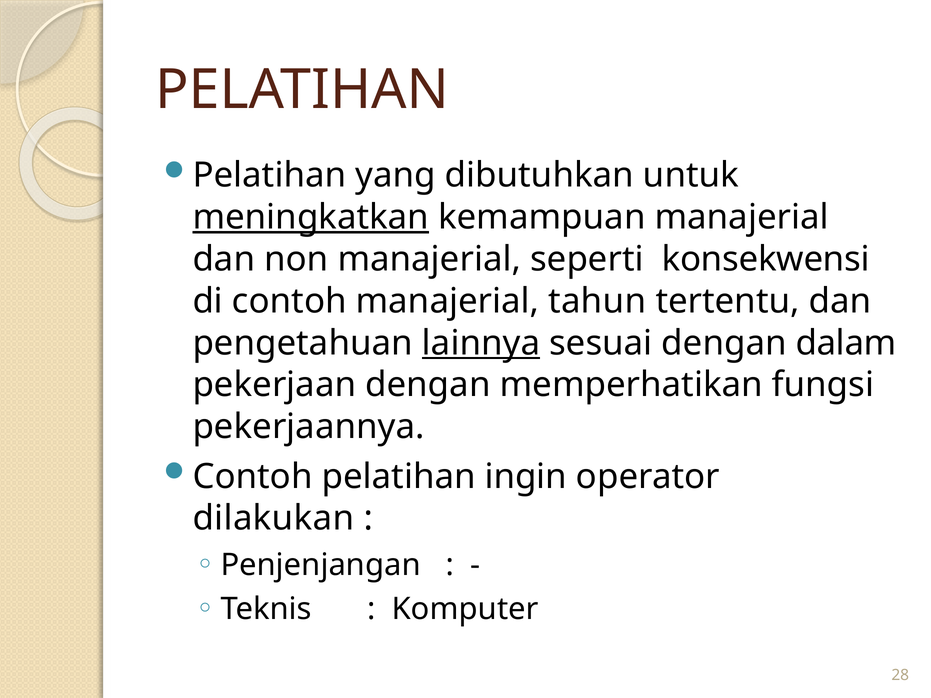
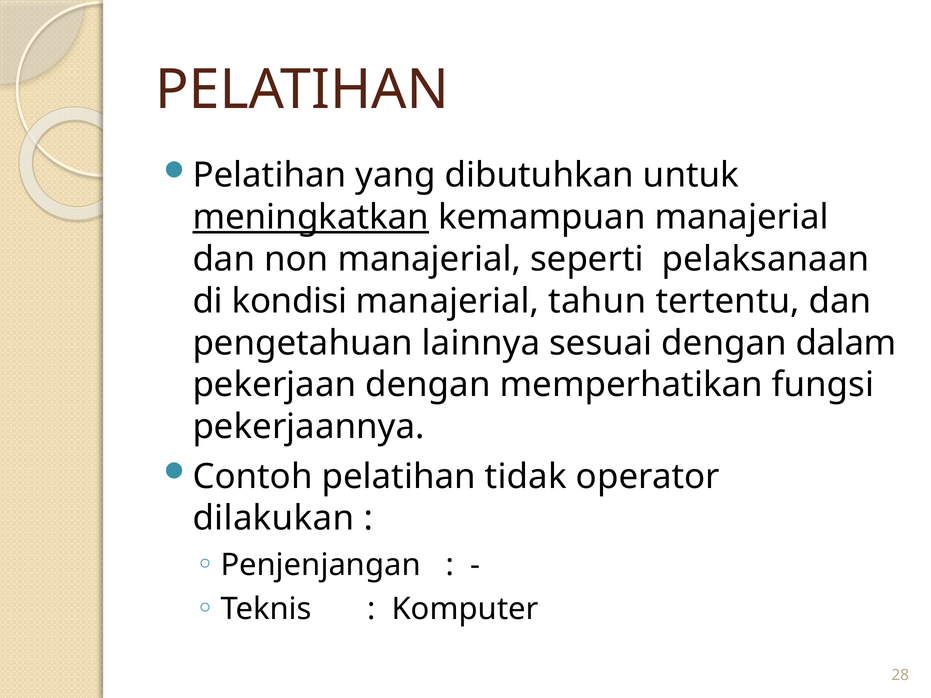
konsekwensi: konsekwensi -> pelaksanaan (766, 259)
di contoh: contoh -> kondisi (290, 301)
lainnya underline: present -> none (481, 343)
ingin: ingin -> tidak (526, 477)
